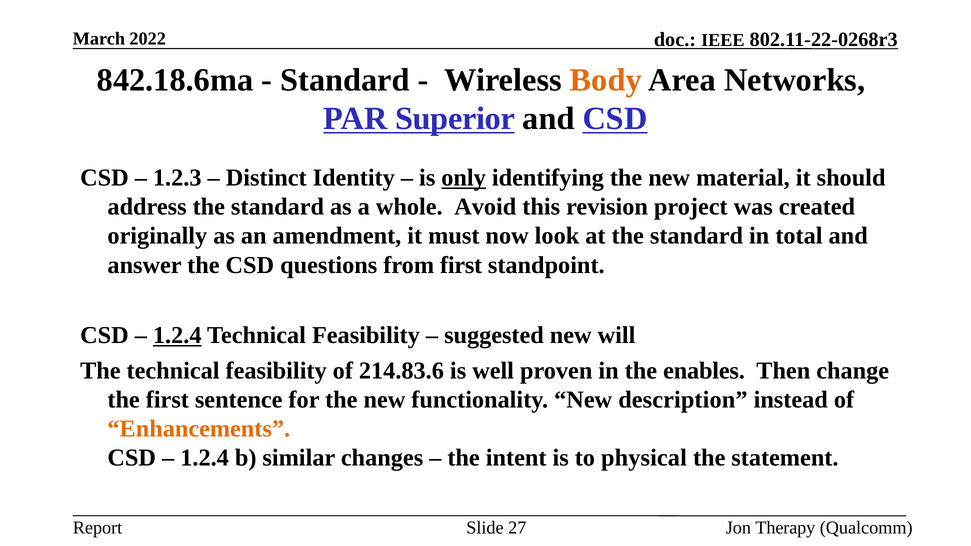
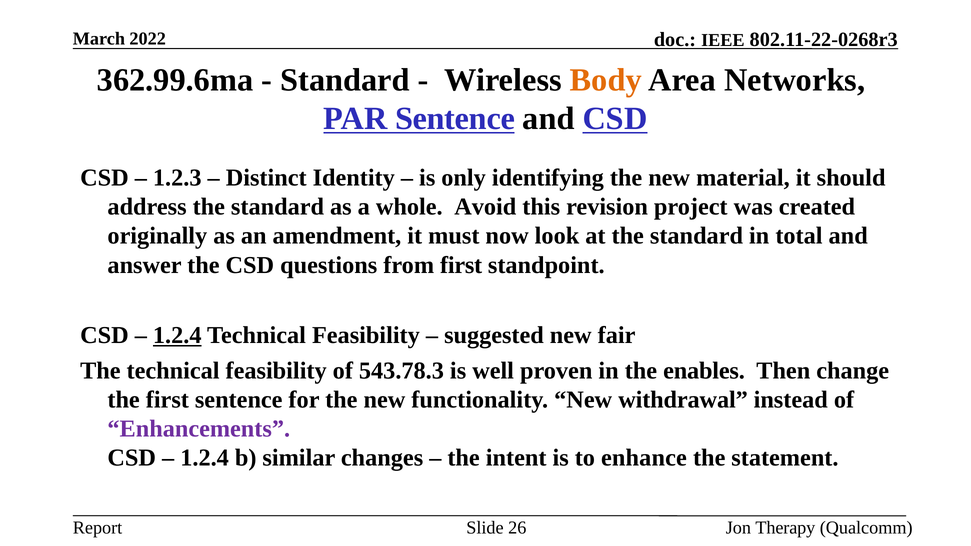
842.18.6ma: 842.18.6ma -> 362.99.6ma (175, 80)
PAR Superior: Superior -> Sentence (455, 119)
only underline: present -> none (464, 178)
will: will -> fair (617, 336)
214.83.6: 214.83.6 -> 543.78.3 (401, 371)
description: description -> withdrawal (683, 400)
Enhancements colour: orange -> purple (199, 429)
physical: physical -> enhance (644, 458)
27: 27 -> 26 (517, 528)
